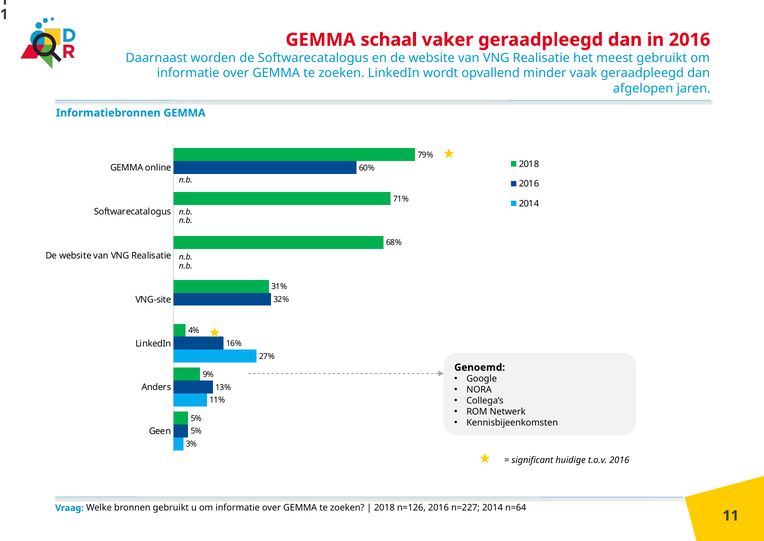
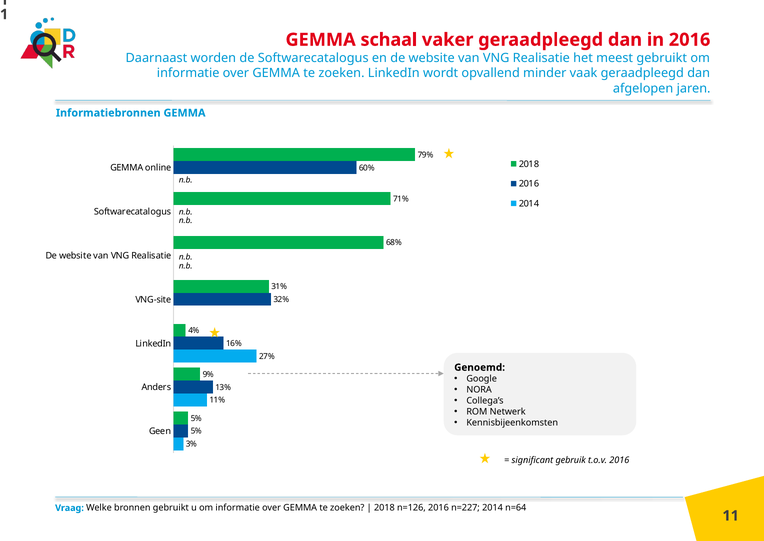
huidige: huidige -> gebruik (571, 460)
